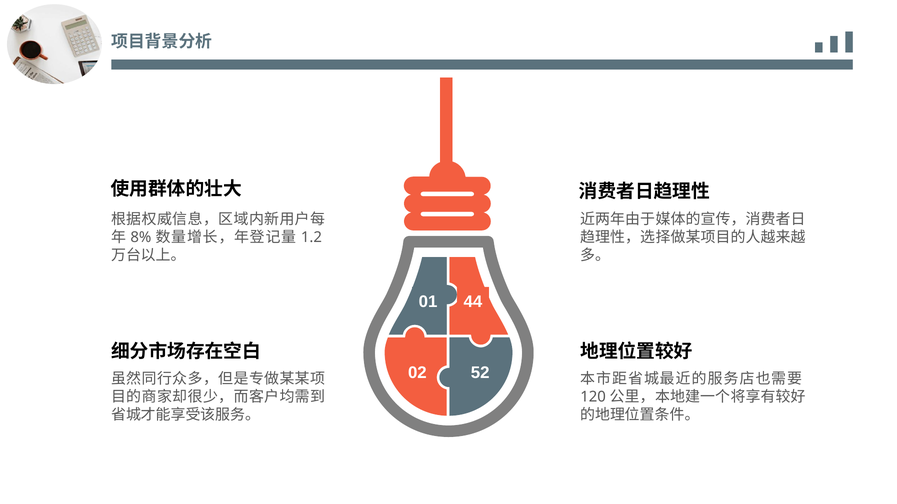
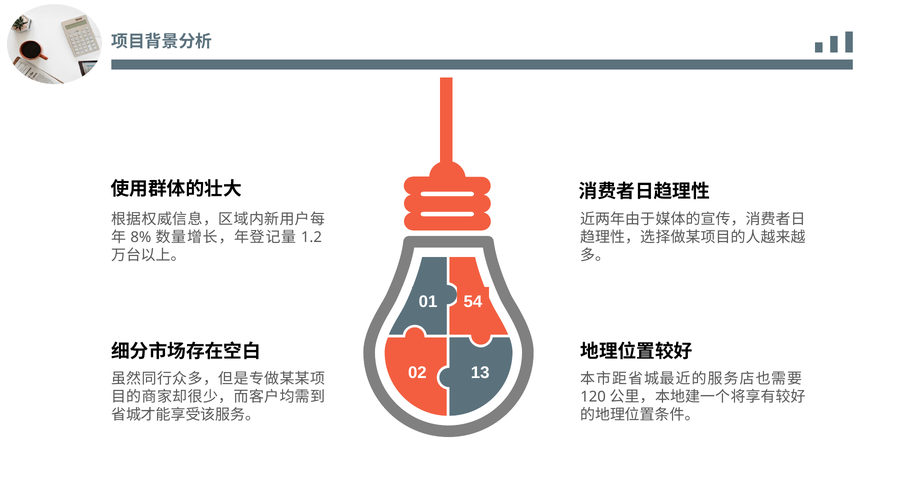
44: 44 -> 54 (473, 302)
52: 52 -> 13 (480, 373)
